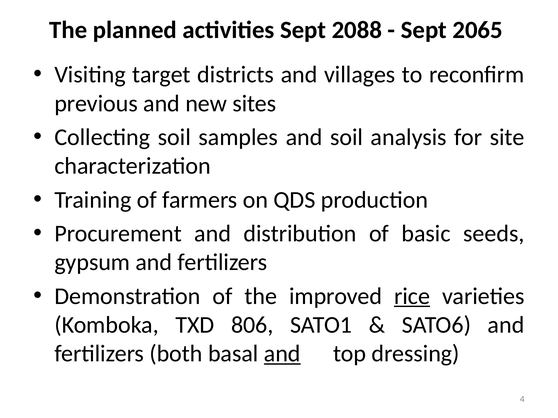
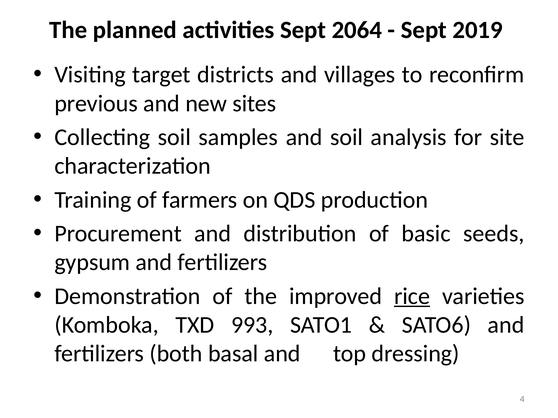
2088: 2088 -> 2064 (357, 30)
2065: 2065 -> 2019 (478, 30)
806: 806 -> 993 (252, 325)
and underline: present -> none (282, 354)
